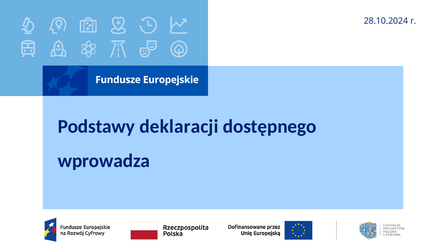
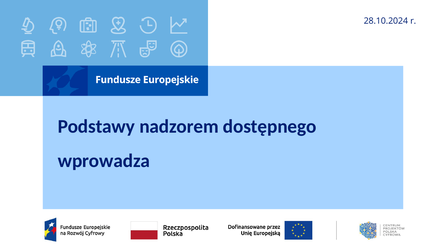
deklaracji: deklaracji -> nadzorem (179, 126)
